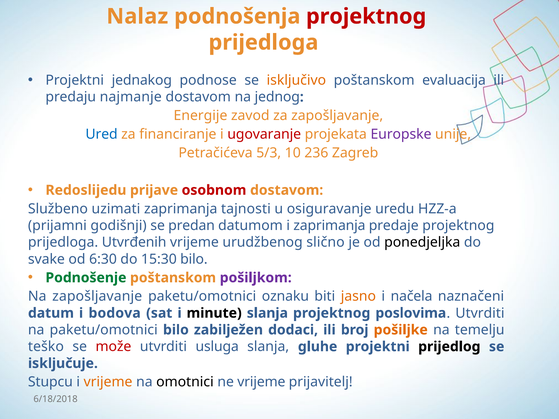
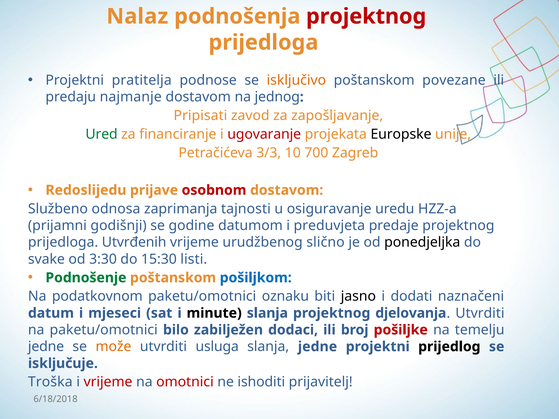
jednakog: jednakog -> pratitelja (142, 80)
evaluacija: evaluacija -> povezane (454, 80)
Energije: Energije -> Pripisati (200, 116)
Ured colour: blue -> green (102, 134)
Europske colour: purple -> black (401, 134)
5/3: 5/3 -> 3/3 (269, 153)
236: 236 -> 700 (316, 153)
uzimati: uzimati -> odnosa (116, 209)
predan: predan -> godine (191, 226)
i zaprimanja: zaprimanja -> preduvjeta (329, 226)
6:30: 6:30 -> 3:30 (103, 259)
15:30 bilo: bilo -> listi (194, 259)
pošiljkom colour: purple -> blue (256, 278)
Na zapošljavanje: zapošljavanje -> podatkovnom (97, 296)
jasno colour: orange -> black (358, 296)
načela: načela -> dodati (412, 296)
bodova: bodova -> mjeseci (115, 313)
poslovima: poslovima -> djelovanja (411, 313)
pošiljke colour: orange -> red (401, 330)
teško: teško -> jedne (46, 347)
može colour: red -> orange (113, 347)
slanja gluhe: gluhe -> jedne (318, 347)
Stupcu: Stupcu -> Troška (50, 382)
vrijeme colour: orange -> red (108, 382)
omotnici colour: black -> red (185, 382)
ne vrijeme: vrijeme -> ishoditi (261, 382)
